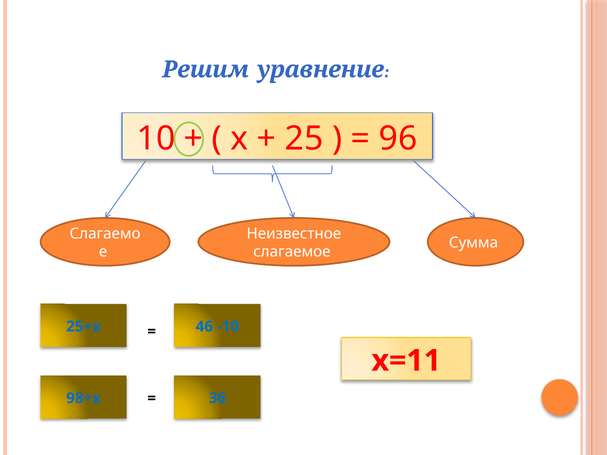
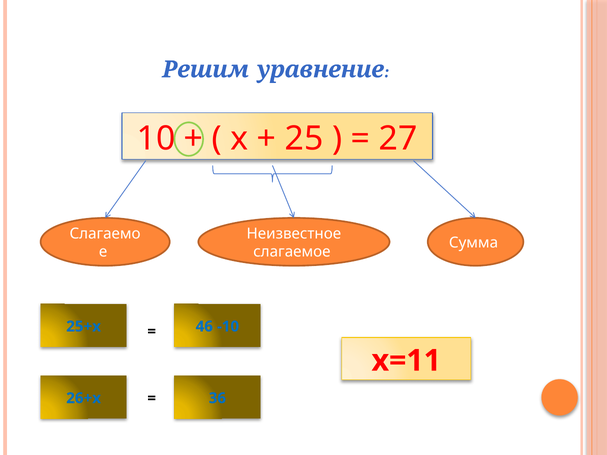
96: 96 -> 27 (398, 138)
98+х: 98+х -> 26+х (84, 398)
